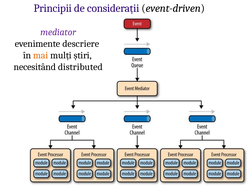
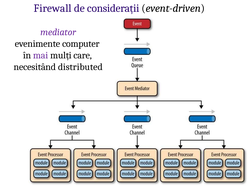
Principii: Principii -> Firewall (53, 8)
descriere: descriere -> computer (81, 44)
mai colour: orange -> purple (41, 55)
știri: știri -> care (83, 55)
